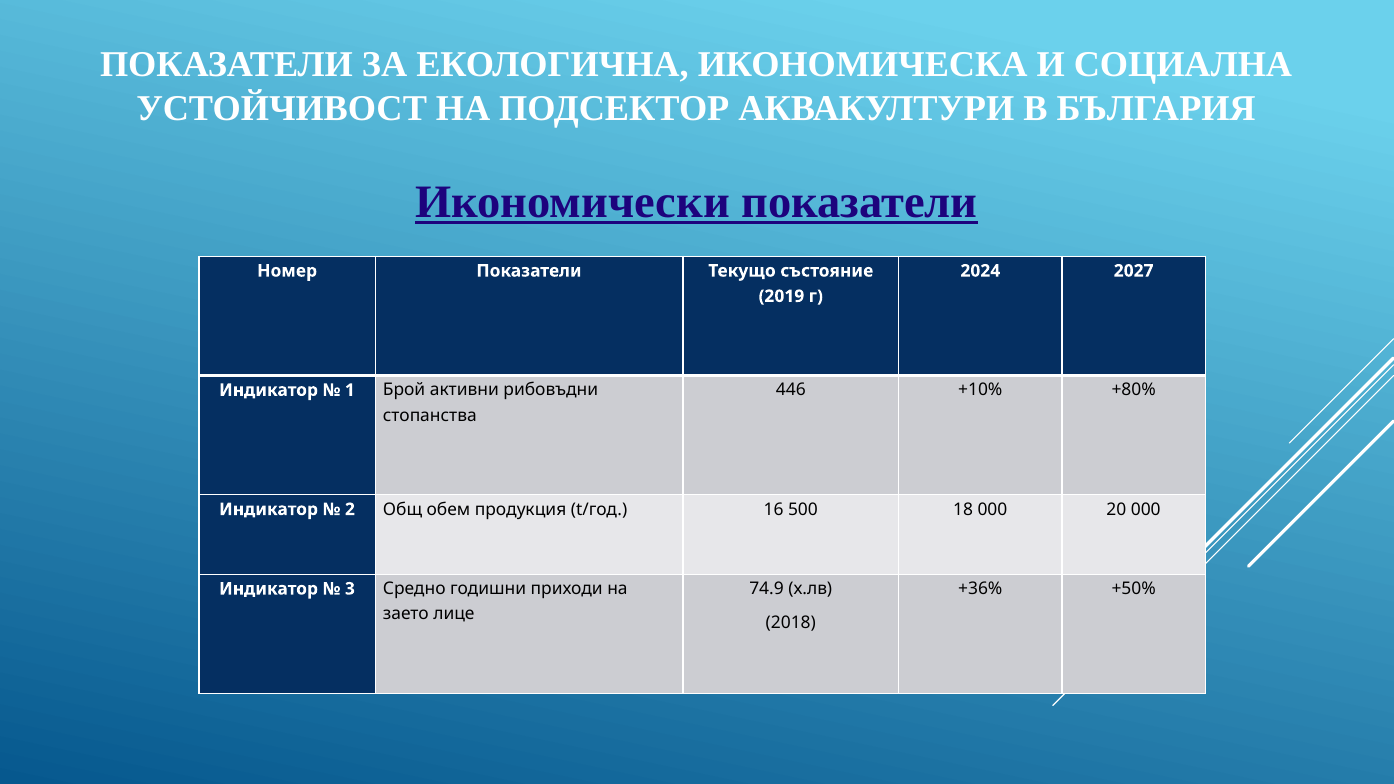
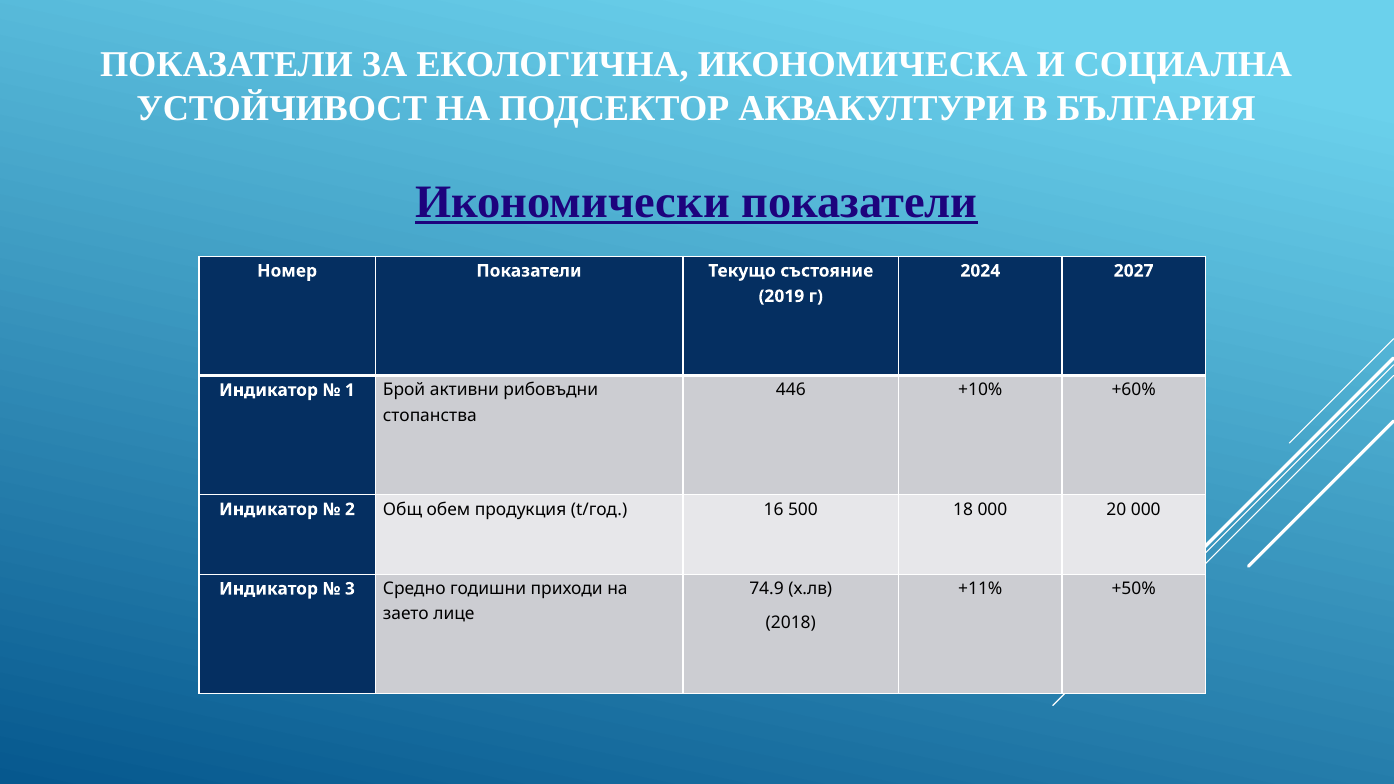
+80%: +80% -> +60% (1134, 390)
+36%: +36% -> +11% (980, 589)
